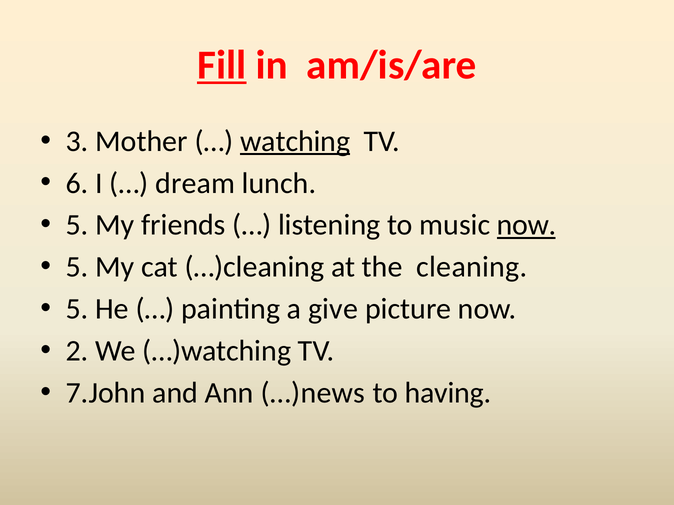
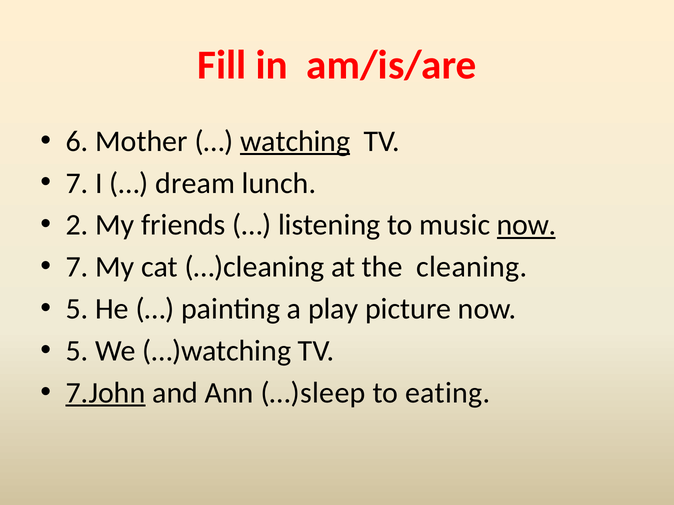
Fill underline: present -> none (222, 65)
3: 3 -> 6 (77, 141)
6: 6 -> 7 (77, 183)
5: 5 -> 2 (77, 225)
5: 5 -> 7 (77, 267)
give: give -> play (333, 309)
2: 2 -> 5 (77, 351)
7.John underline: none -> present (106, 393)
…)news: …)news -> …)sleep (313, 393)
having: having -> eating (448, 393)
